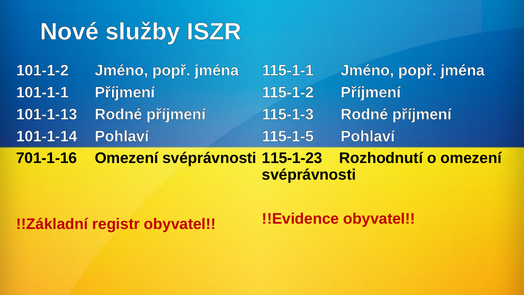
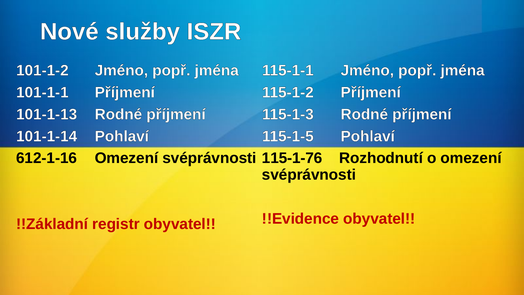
701-1-16: 701-1-16 -> 612-1-16 (47, 158)
115-1-23: 115-1-23 -> 115-1-76 (292, 158)
